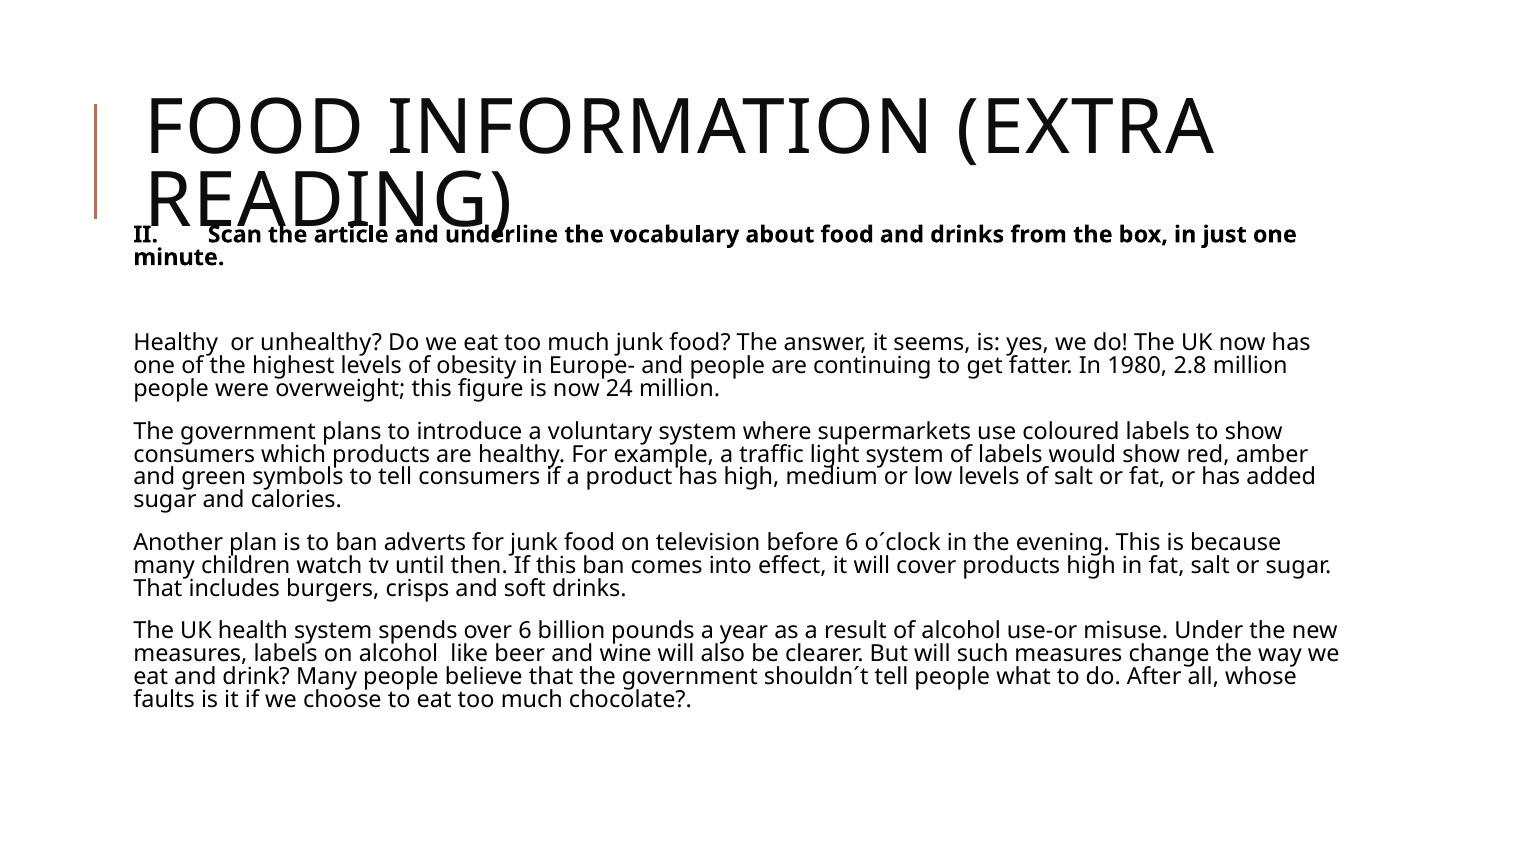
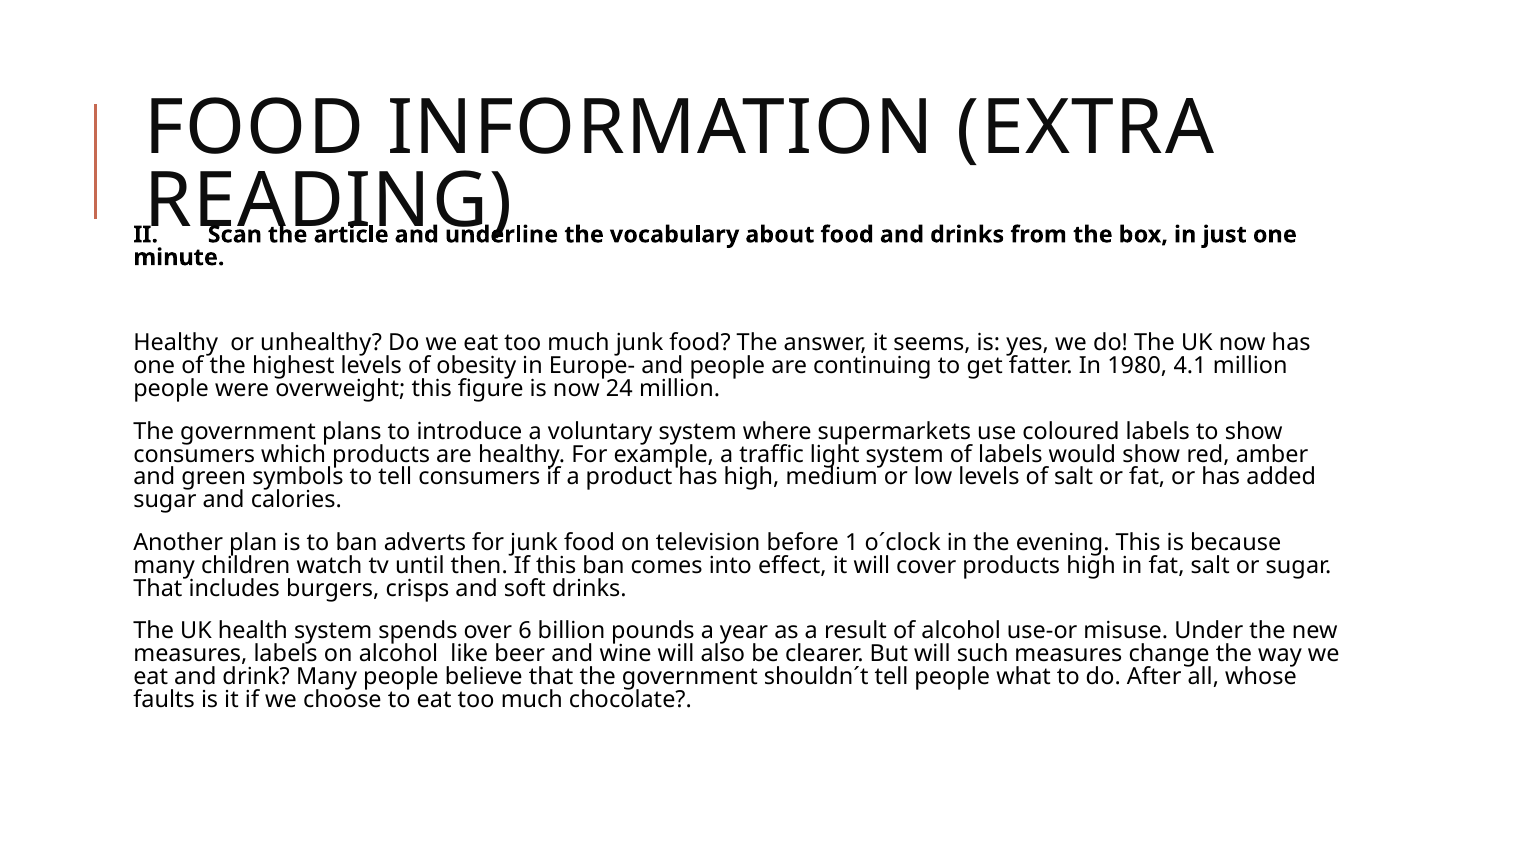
2.8: 2.8 -> 4.1 (1190, 366)
before 6: 6 -> 1 (852, 543)
